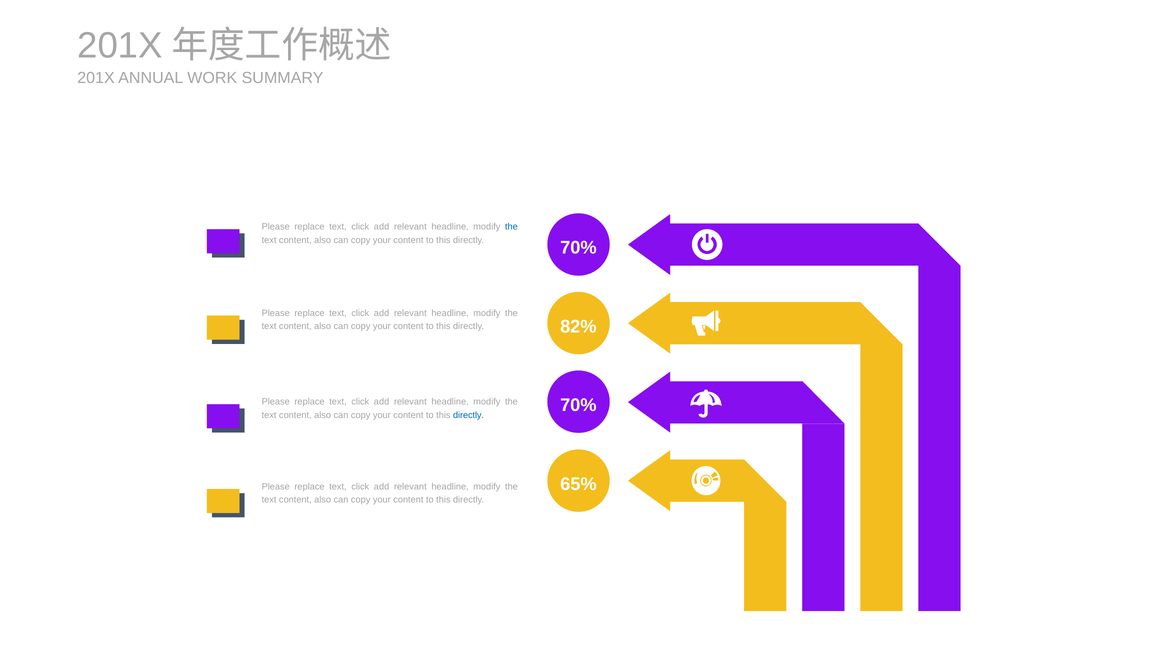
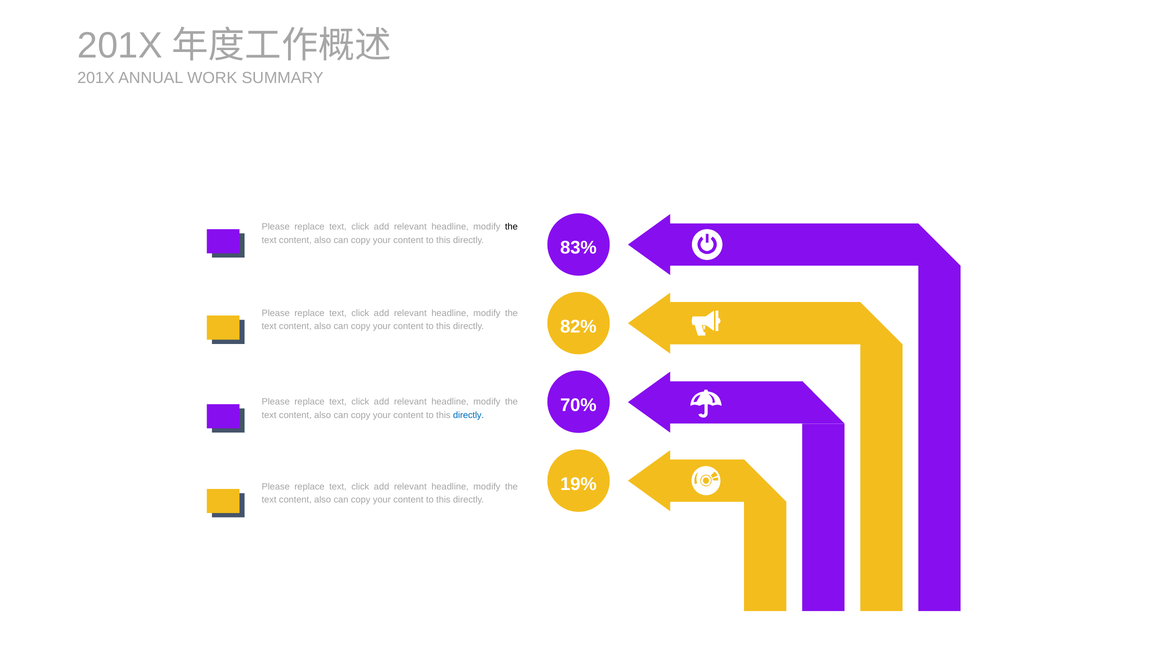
the colour: blue -> black (511, 227)
70%: 70% -> 83% (578, 248)
65%: 65% -> 19% (578, 484)
